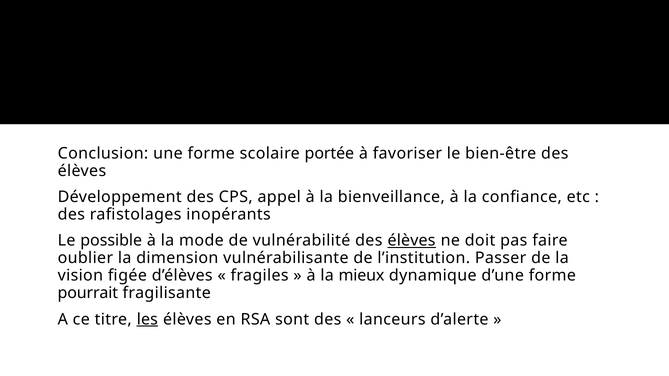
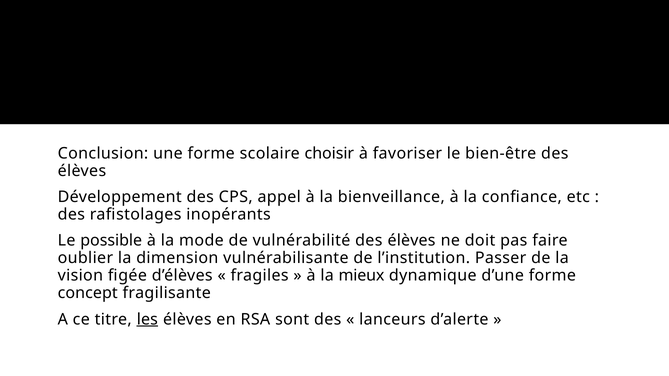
portée: portée -> choisir (329, 153)
élèves underline: present -> none (412, 241)
pourrait: pourrait -> concept (88, 293)
